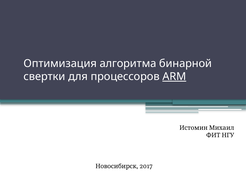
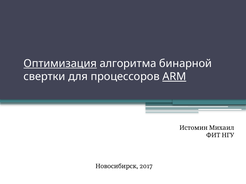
Оптимизация underline: none -> present (60, 64)
